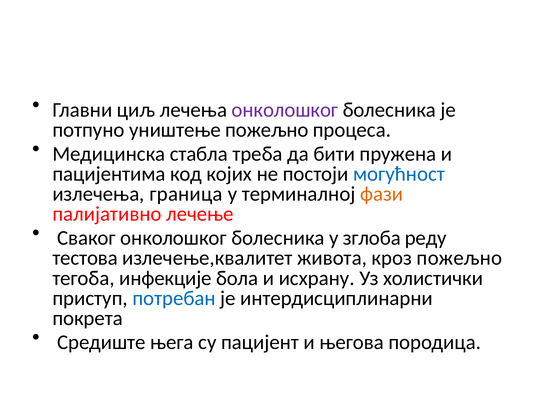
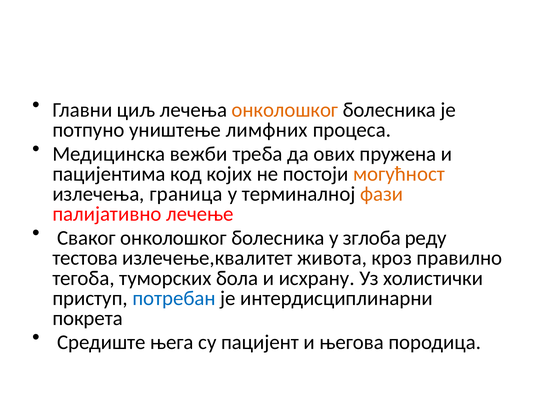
онколошког colour: purple -> orange (285, 110)
уништење пожељно: пожељно -> лимфних (267, 130)
стабла: стабла -> вежби (199, 154)
бити: бити -> ових (334, 154)
могућност colour: blue -> orange (399, 174)
кроз пожељно: пожељно -> правилно (459, 258)
инфекције: инфекције -> туморских (165, 278)
